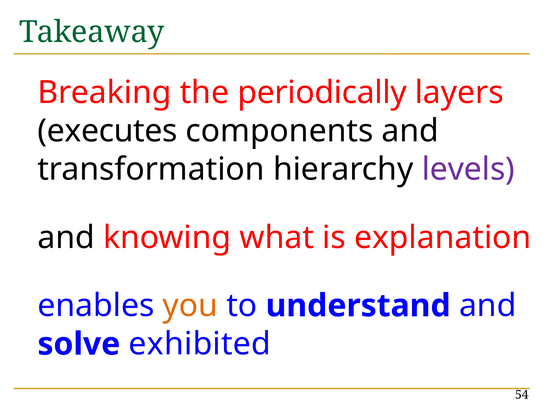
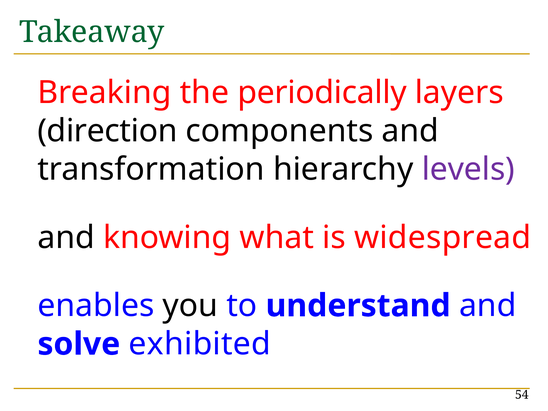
executes: executes -> direction (107, 131)
explanation: explanation -> widespread (443, 238)
you colour: orange -> black (190, 306)
